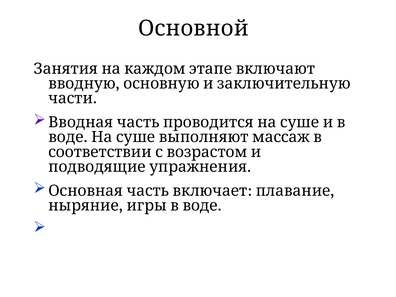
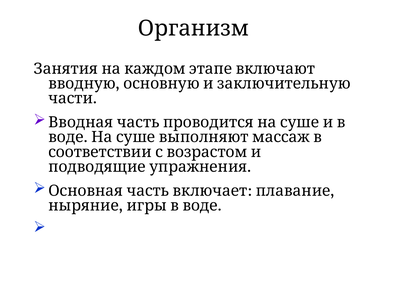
Основной: Основной -> Организм (193, 28)
